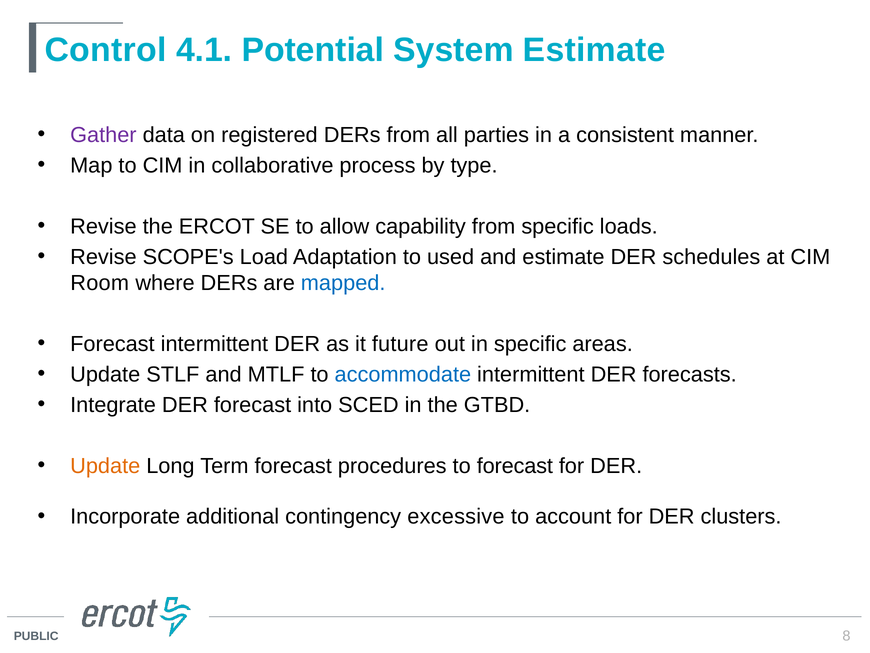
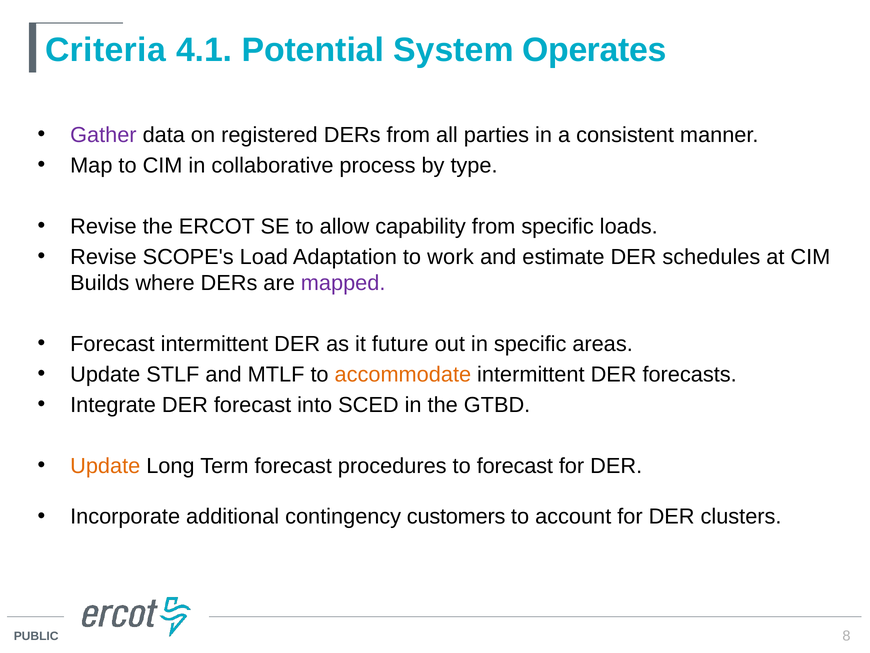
Control: Control -> Criteria (106, 50)
System Estimate: Estimate -> Operates (594, 50)
used: used -> work (450, 257)
Room: Room -> Builds (100, 283)
mapped colour: blue -> purple (343, 283)
accommodate colour: blue -> orange (403, 374)
excessive: excessive -> customers (456, 516)
